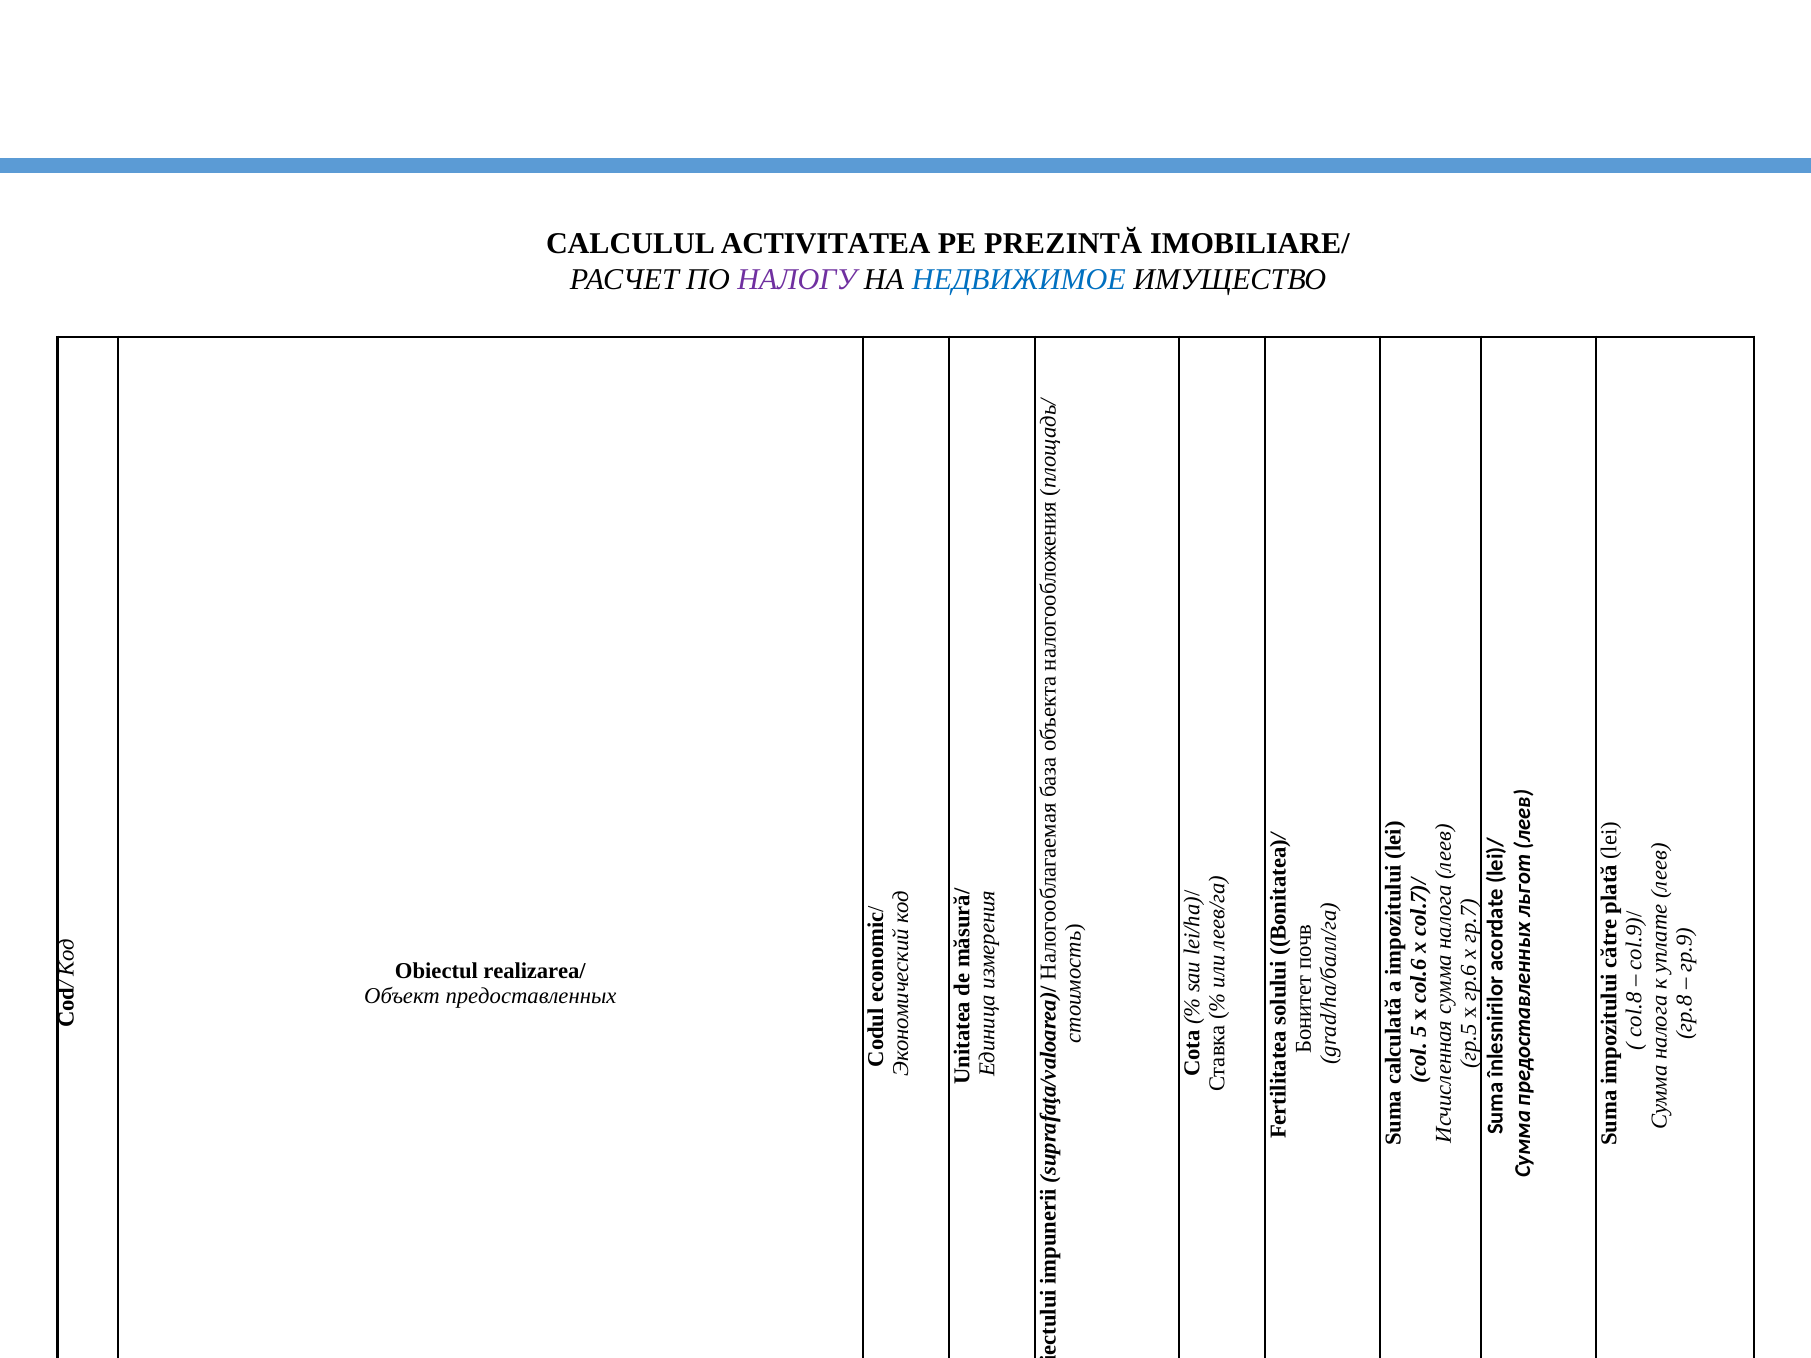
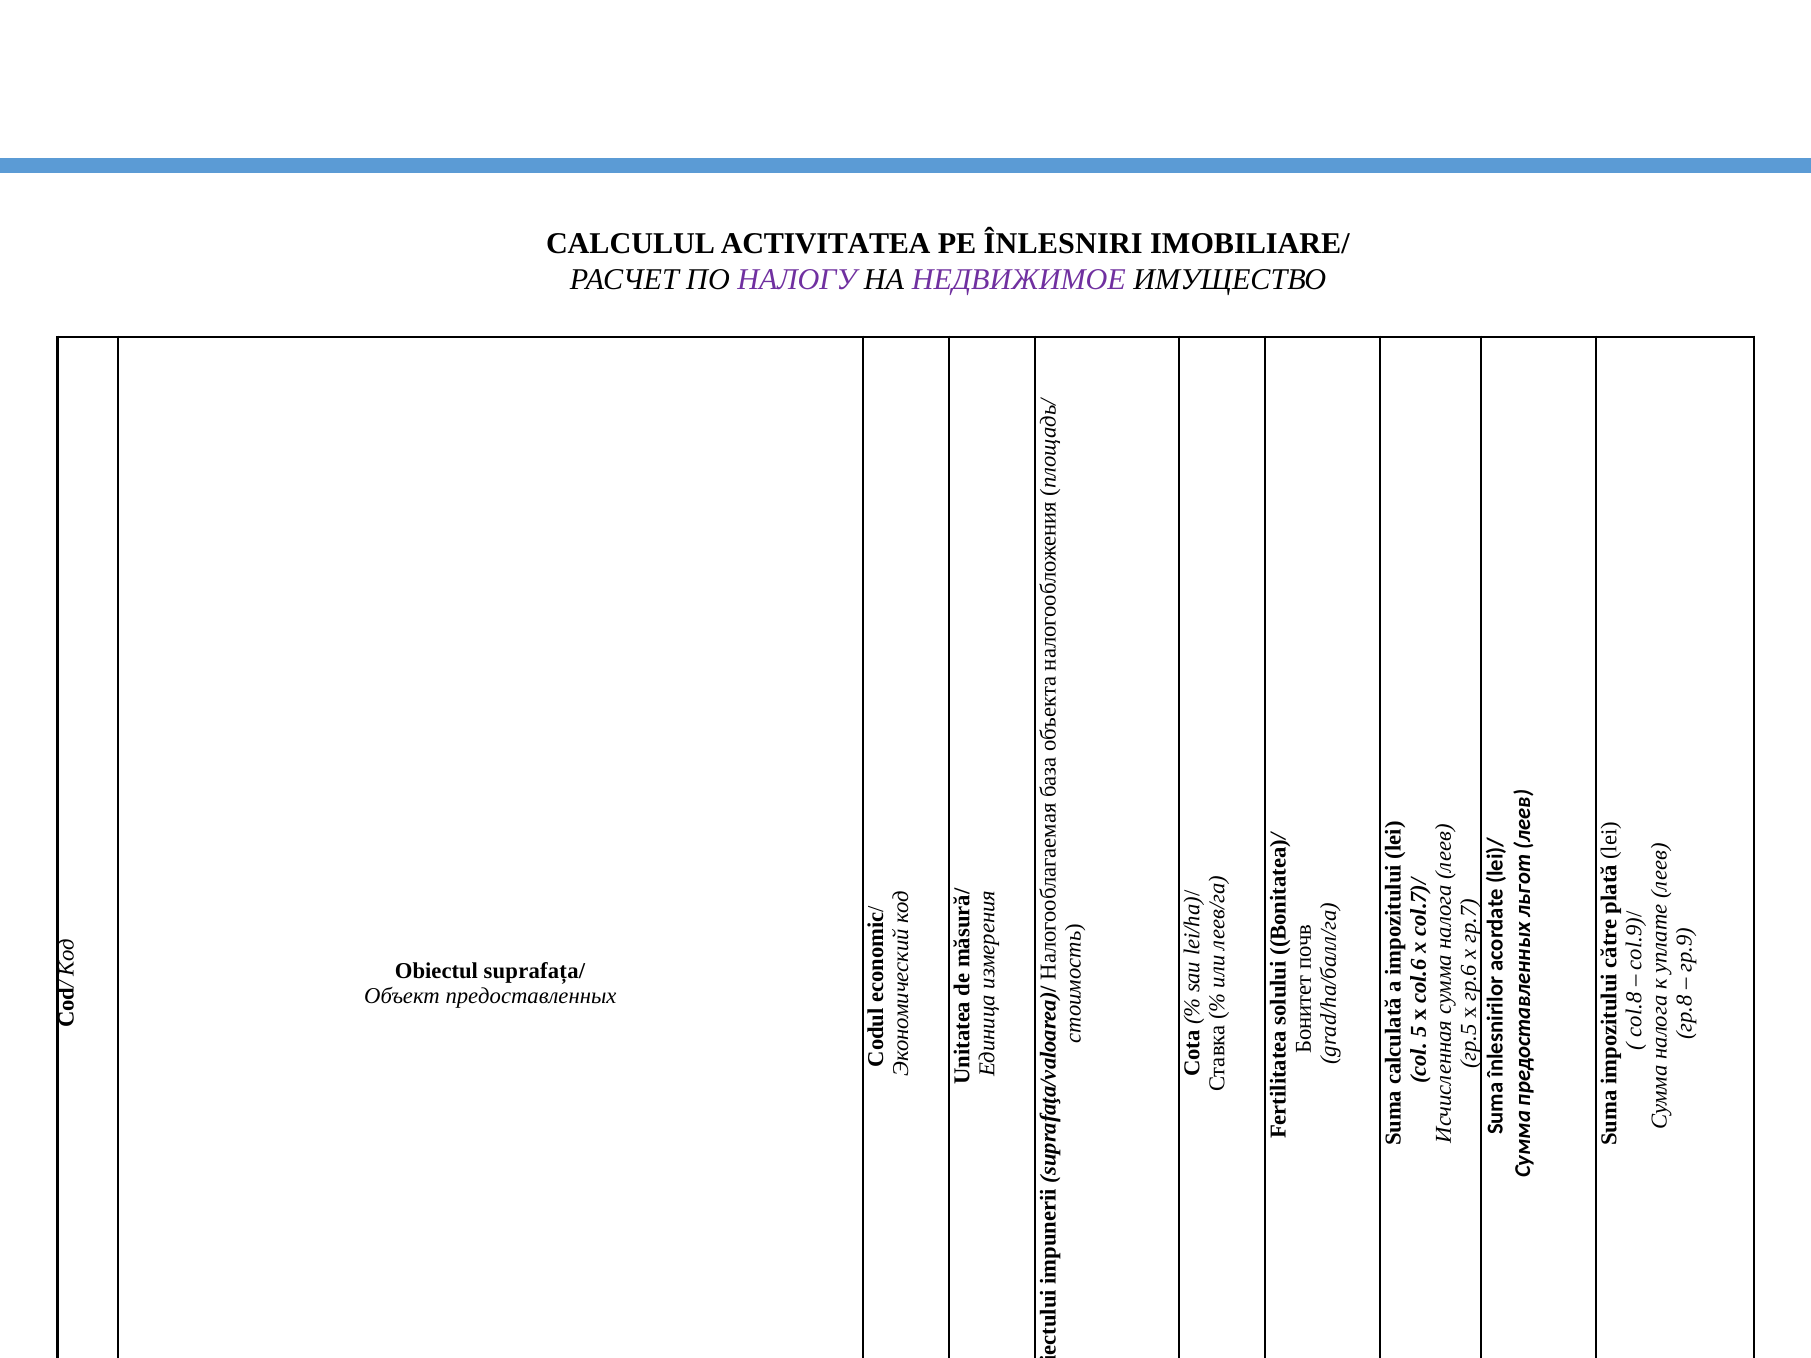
PREZINTĂ: PREZINTĂ -> ÎNLESNIRI (1063, 244)
НЕДВИЖИМОЕ colour: blue -> purple (1019, 280)
realizarea/: realizarea/ -> suprafața/ (534, 972)
